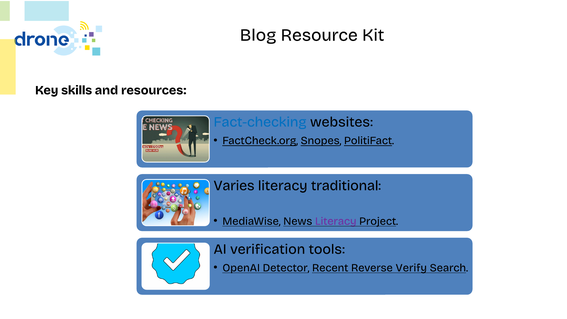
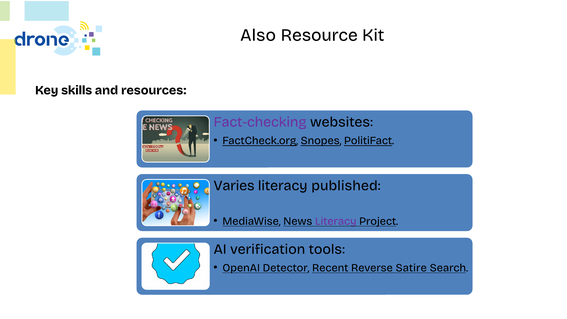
Blog: Blog -> Also (258, 35)
Fact-checking colour: blue -> purple (260, 122)
traditional: traditional -> published (346, 185)
Verify: Verify -> Satire (411, 268)
